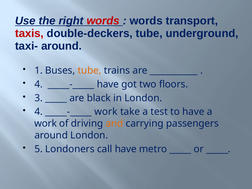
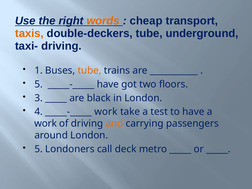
words colour: red -> orange (103, 21)
words: words -> cheap (146, 21)
taxis colour: red -> orange (29, 33)
taxi- around: around -> driving (61, 46)
4: 4 -> 5 (39, 84)
call have: have -> deck (126, 149)
